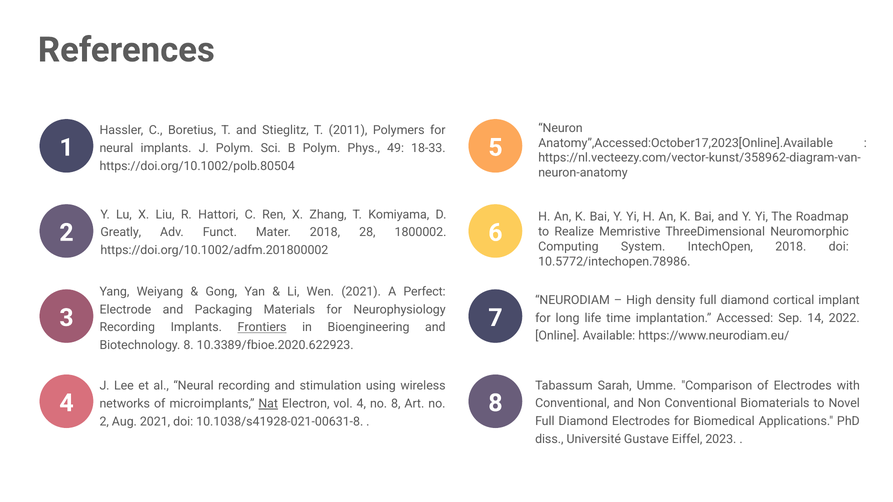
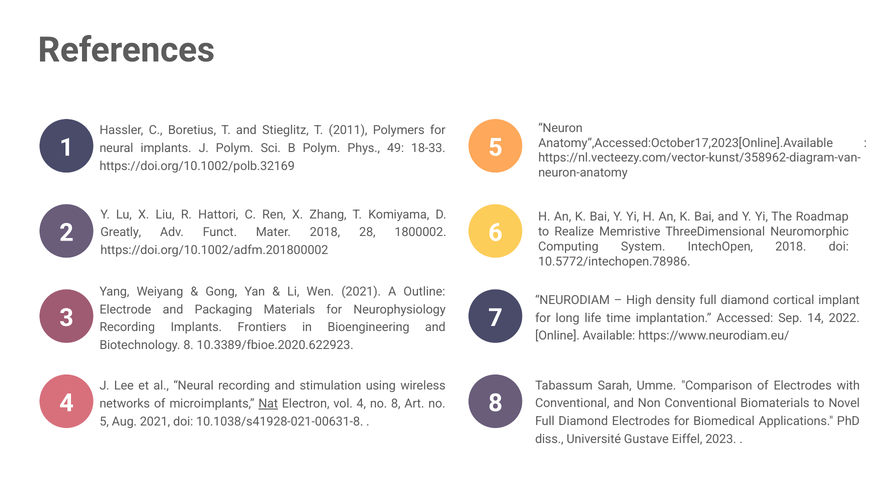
https://doi.org/10.1002/polb.80504: https://doi.org/10.1002/polb.80504 -> https://doi.org/10.1002/polb.32169 (197, 166)
Perfect: Perfect -> Outline (424, 292)
Frontiers underline: present -> none (262, 328)
2: 2 -> 5 (104, 422)
